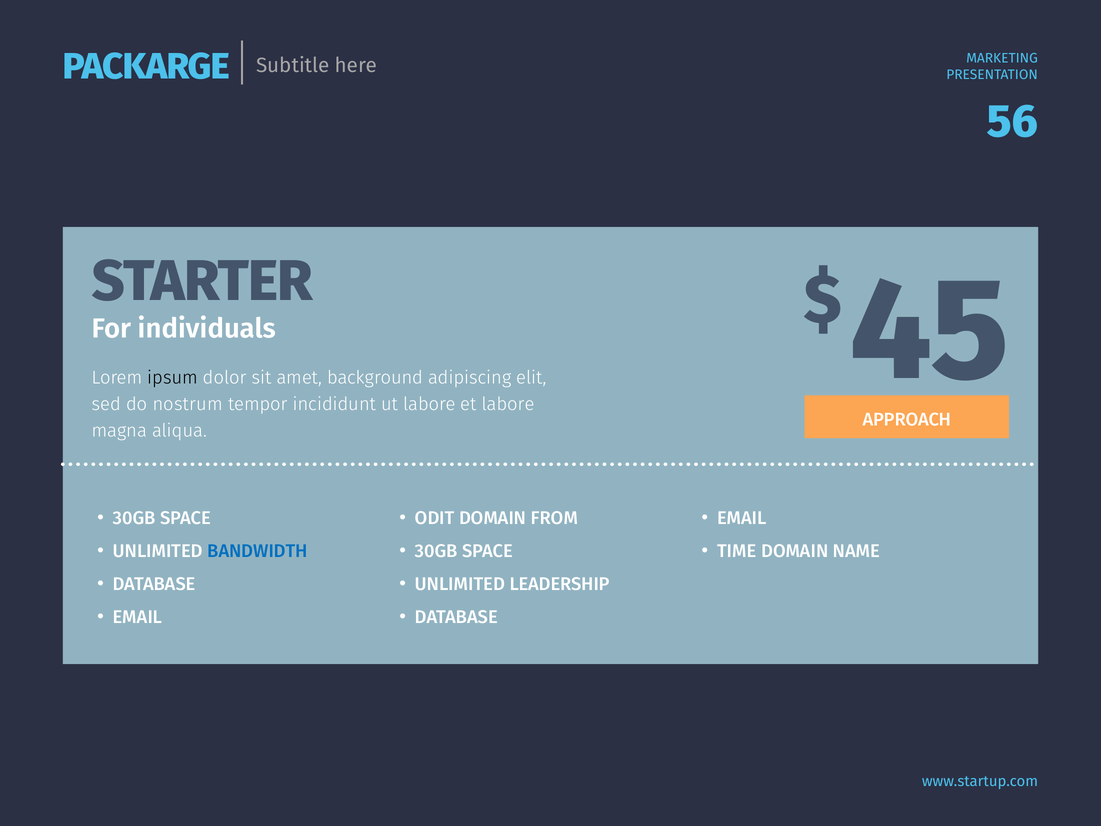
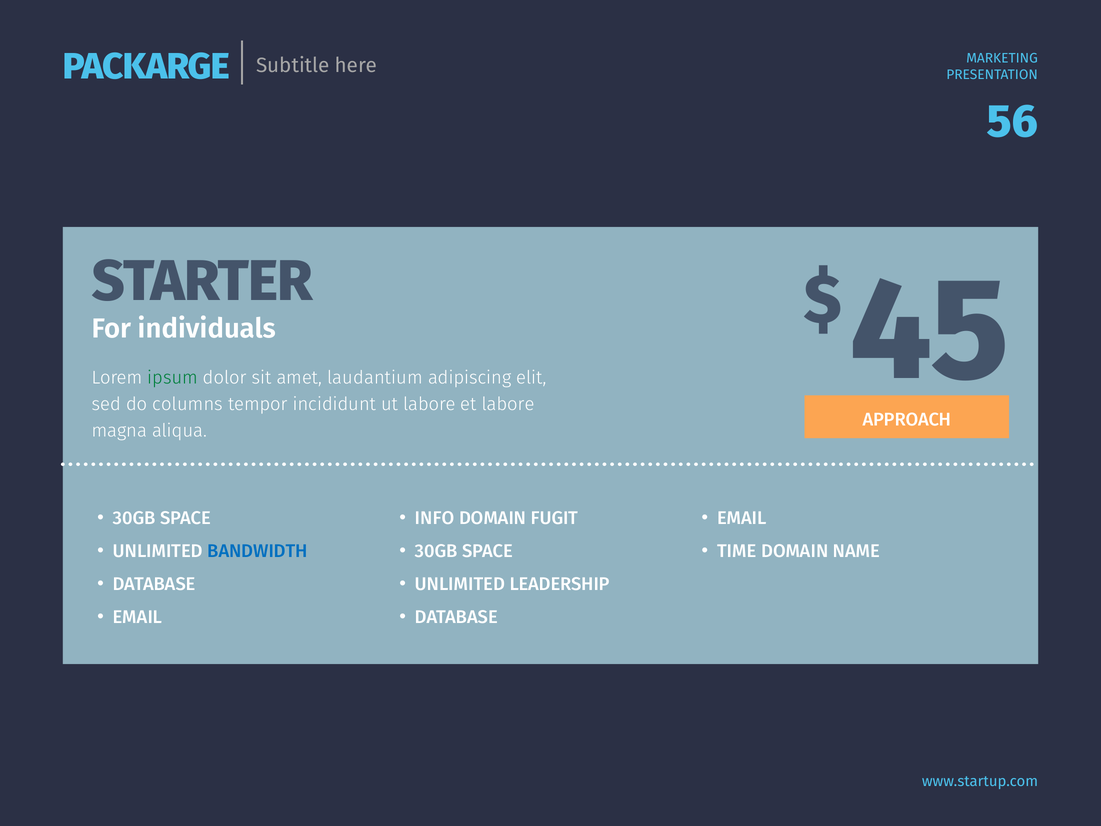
ipsum colour: black -> green (173, 378)
background: background -> laudantium (375, 378)
nostrum: nostrum -> columns (188, 404)
ODIT: ODIT -> INFO (435, 518)
FROM: FROM -> FUGIT (554, 518)
